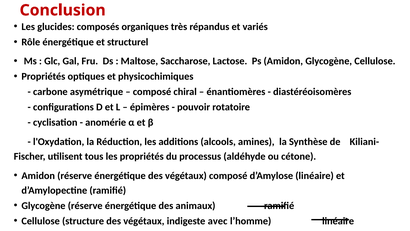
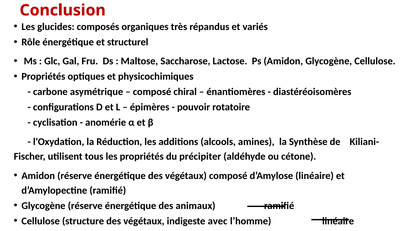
processus: processus -> précipiter (200, 156)
